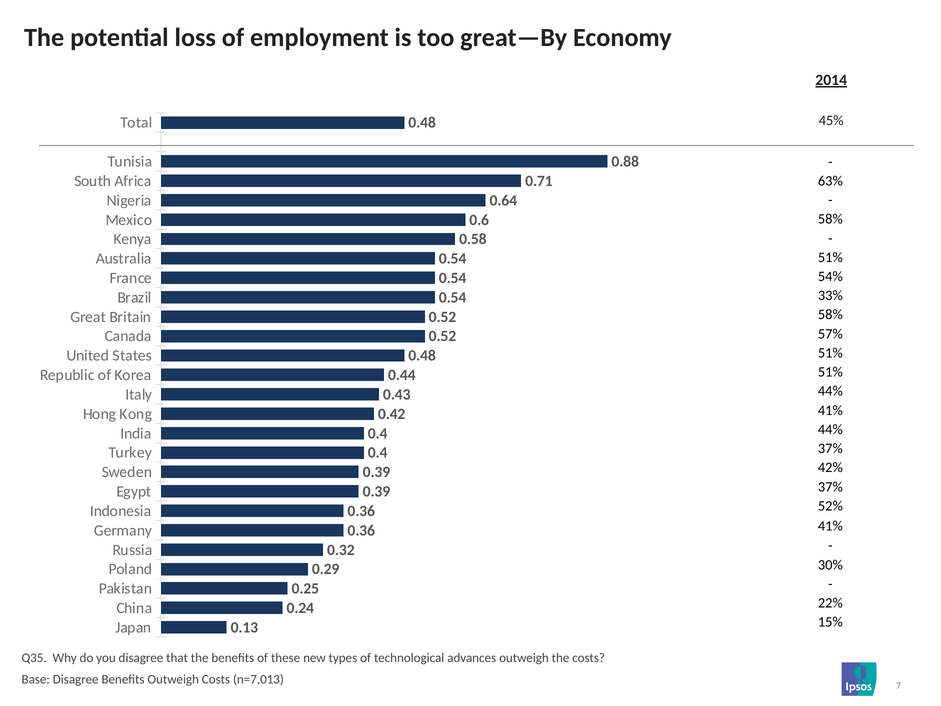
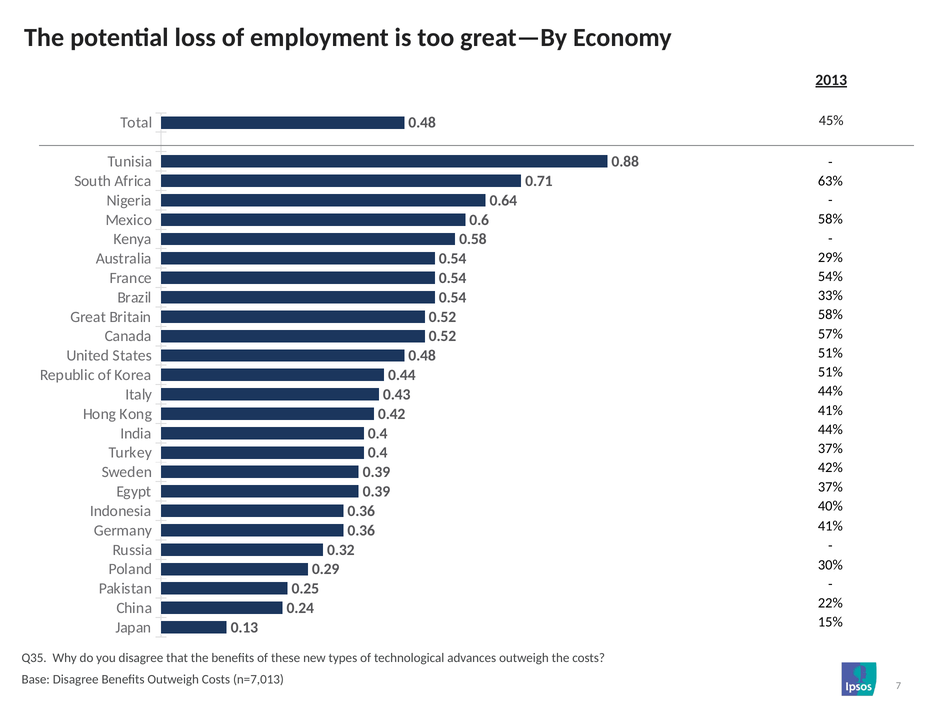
2014: 2014 -> 2013 (831, 80)
51%: 51% -> 29% (830, 257)
52%: 52% -> 40% (830, 506)
